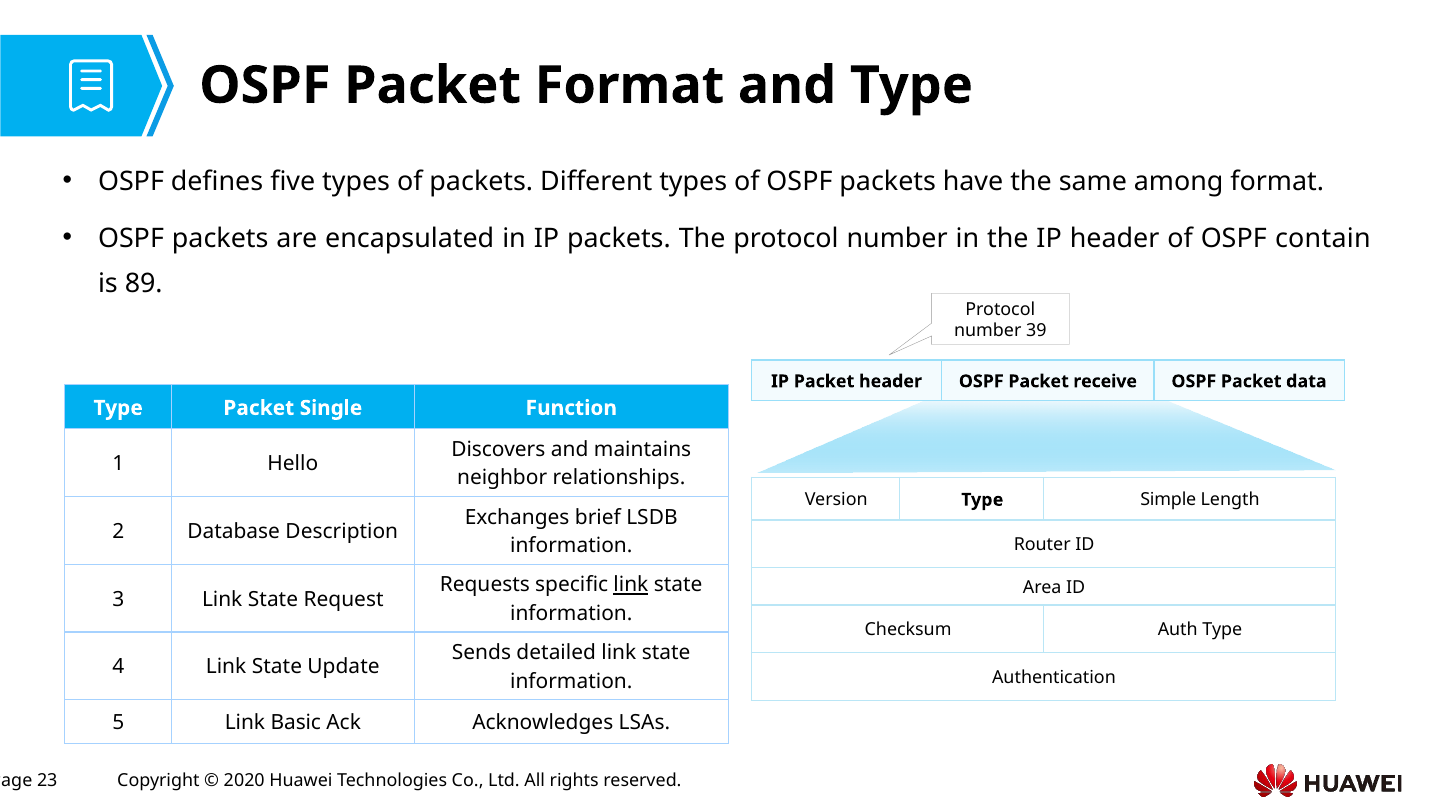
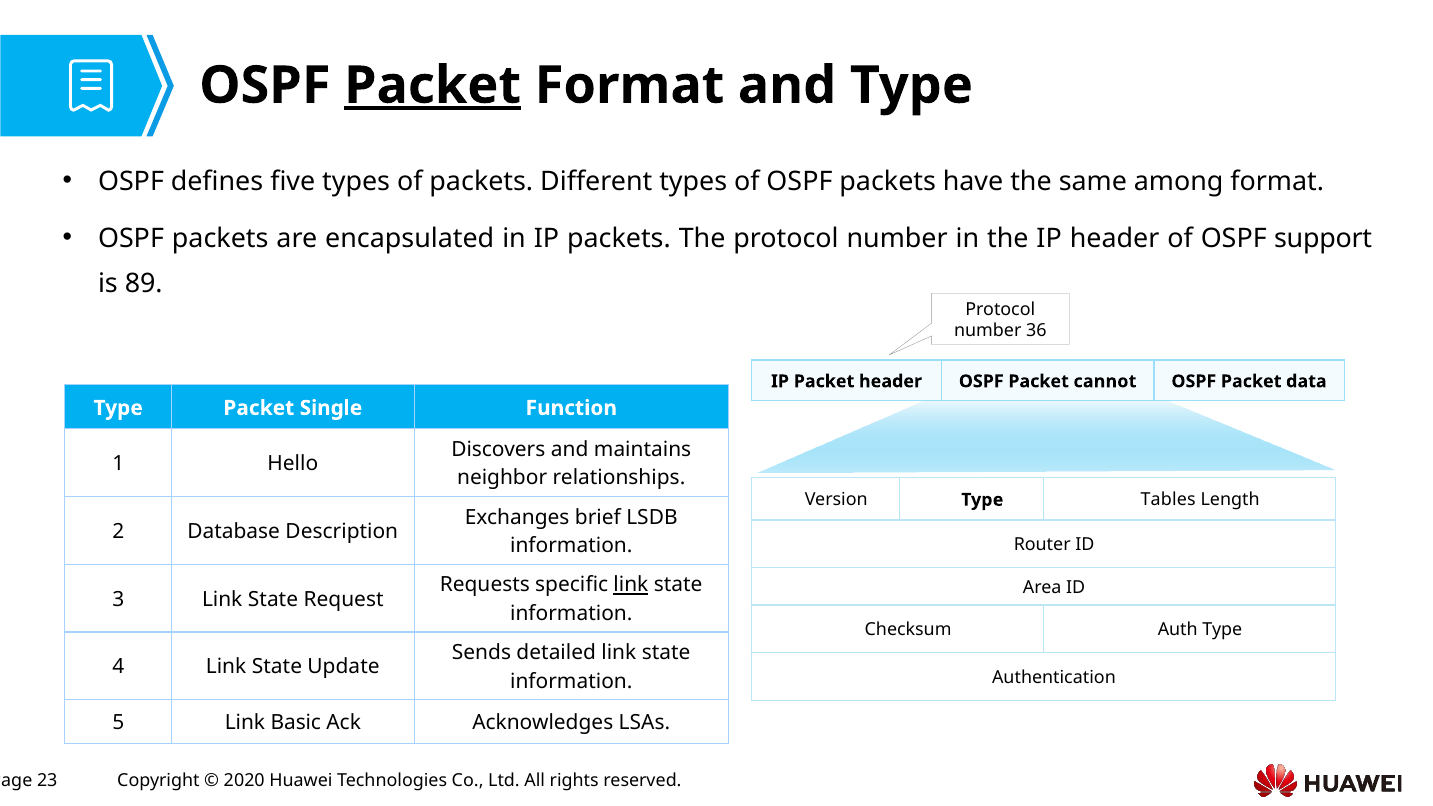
Packet underline: none -> present (433, 86)
contain: contain -> support (1323, 238)
39: 39 -> 36 (1036, 331)
receive: receive -> cannot (1105, 381)
Simple: Simple -> Tables (1168, 500)
